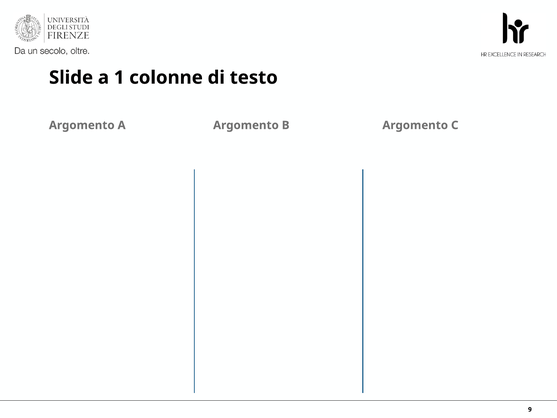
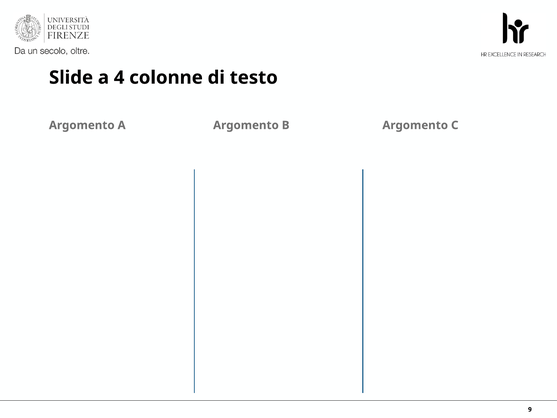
1: 1 -> 4 (119, 78)
